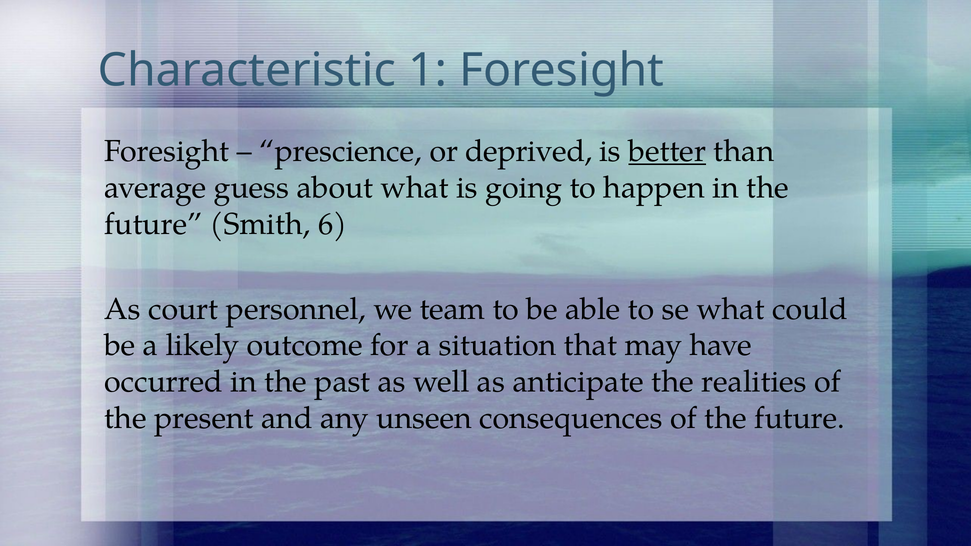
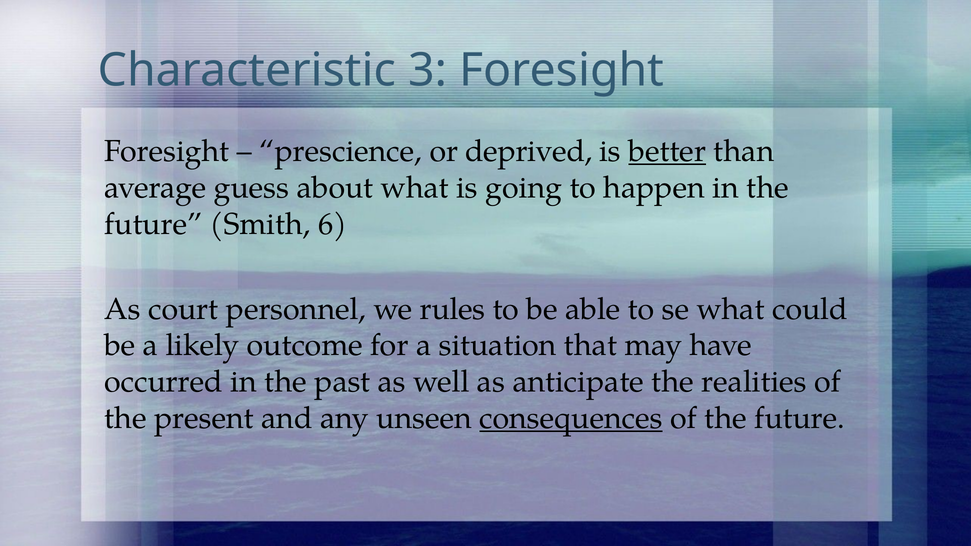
1: 1 -> 3 (428, 71)
team: team -> rules (453, 309)
consequences underline: none -> present (571, 418)
